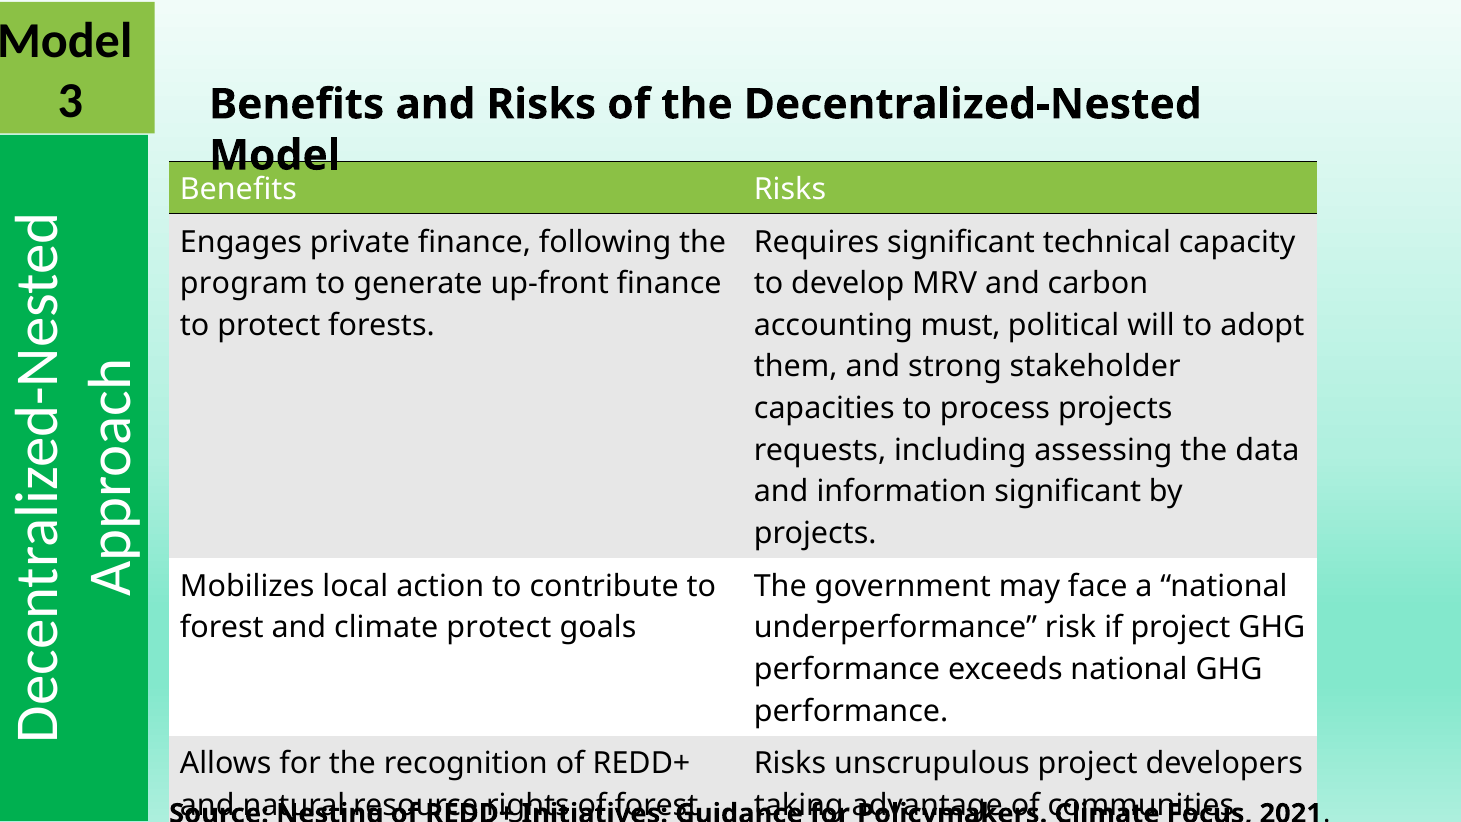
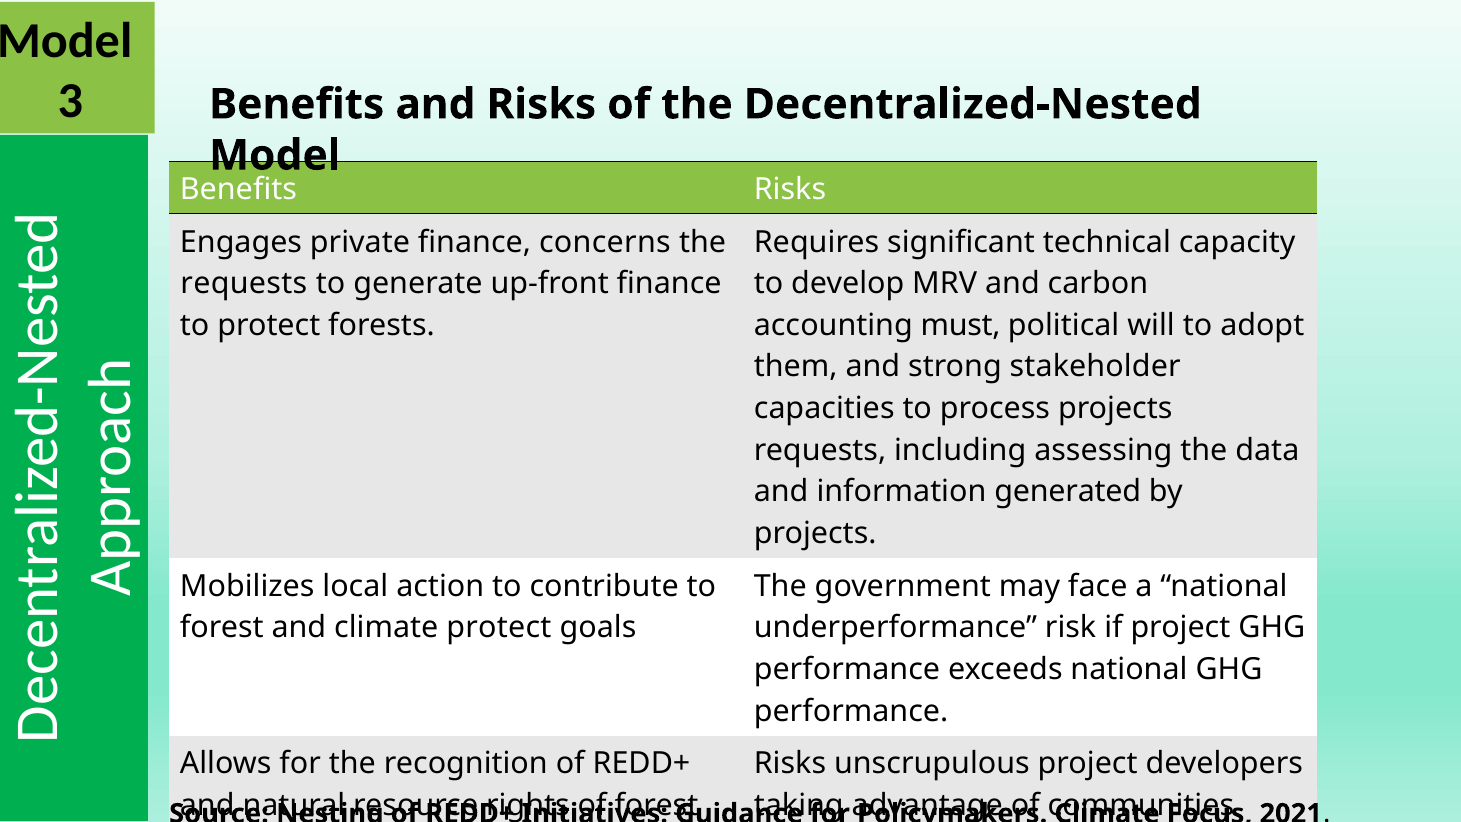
following: following -> concerns (605, 242)
program: program -> requests (244, 284)
information significant: significant -> generated (1068, 492)
